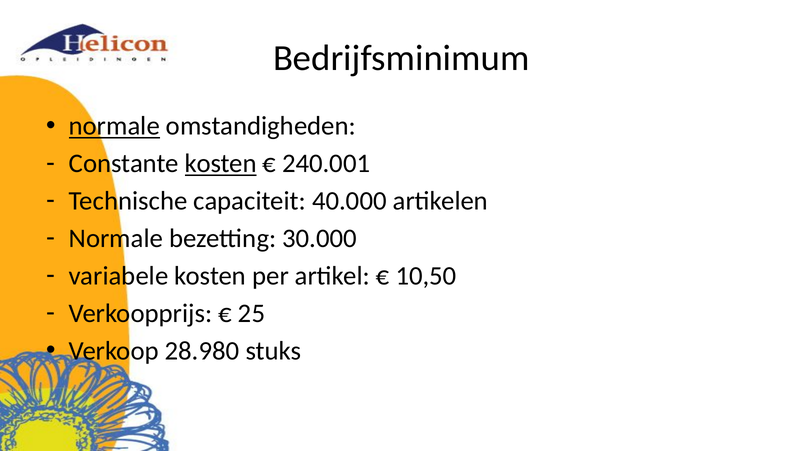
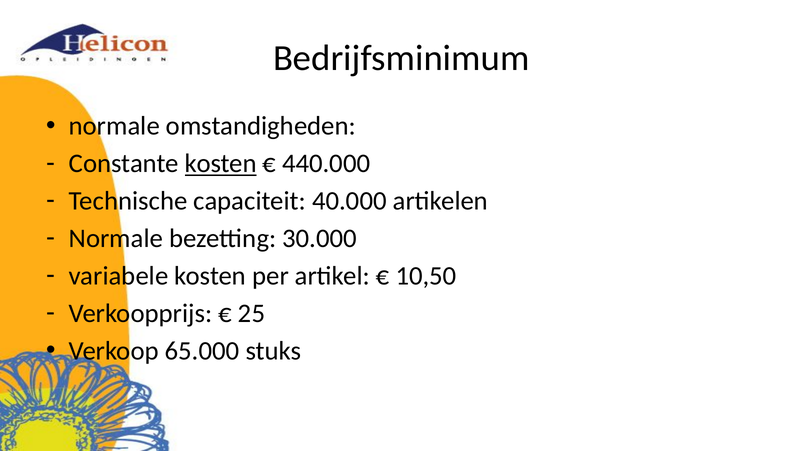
normale underline: present -> none (114, 126)
240.001: 240.001 -> 440.000 (326, 164)
28.980: 28.980 -> 65.000 (202, 351)
